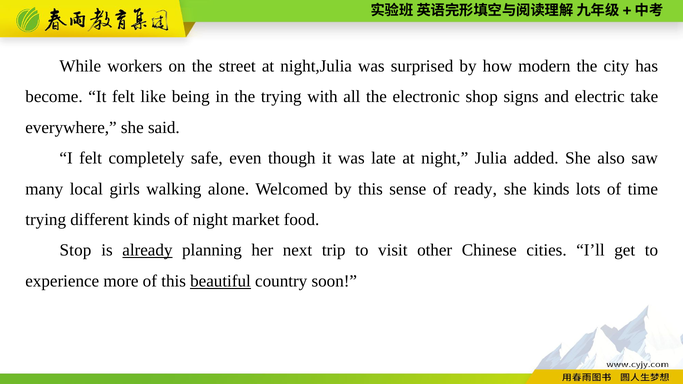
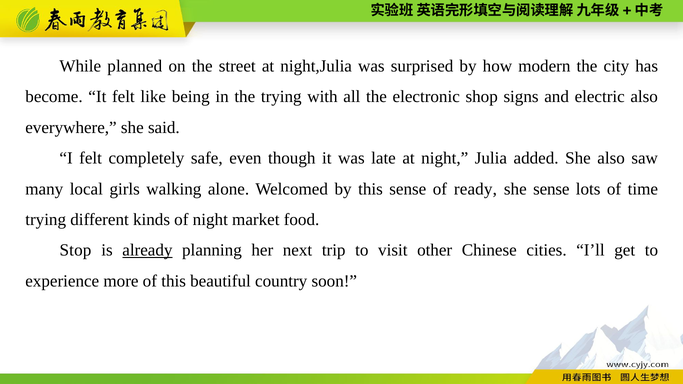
workers: workers -> planned (135, 66)
electric take: take -> also (644, 97)
she kinds: kinds -> sense (551, 189)
beautiful underline: present -> none (220, 281)
